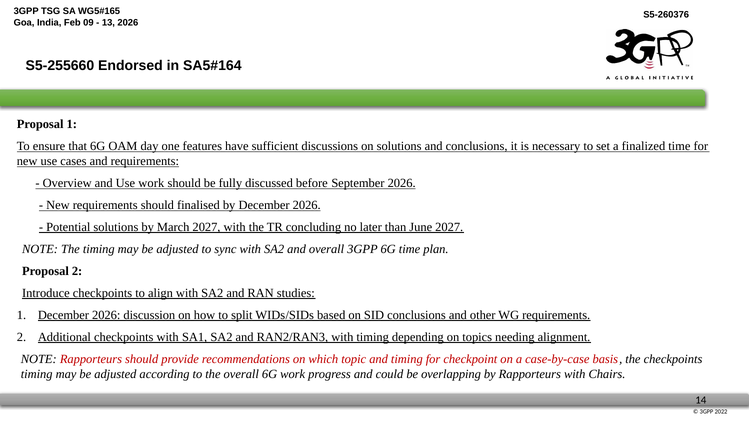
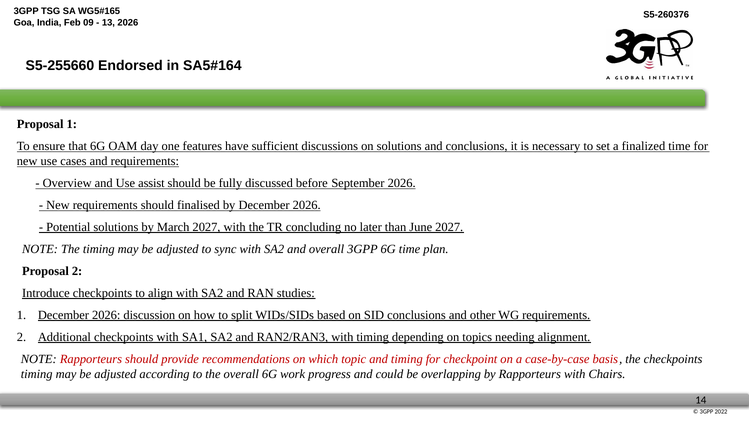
Use work: work -> assist (151, 183)
